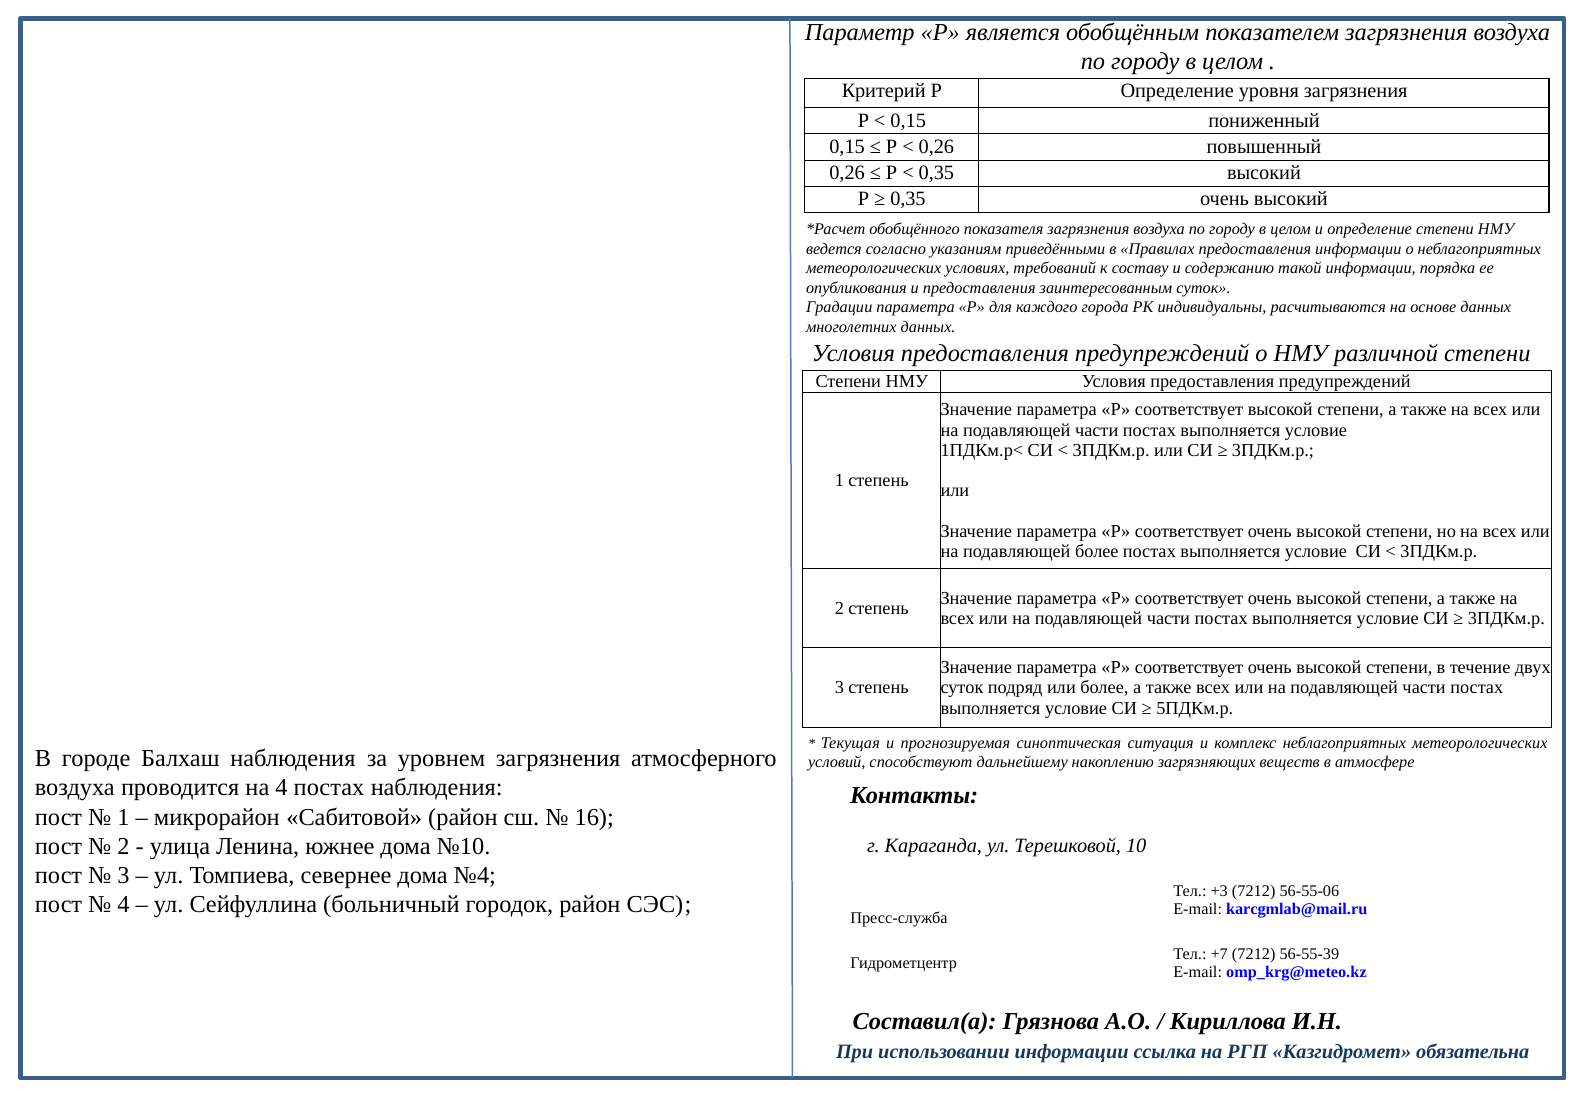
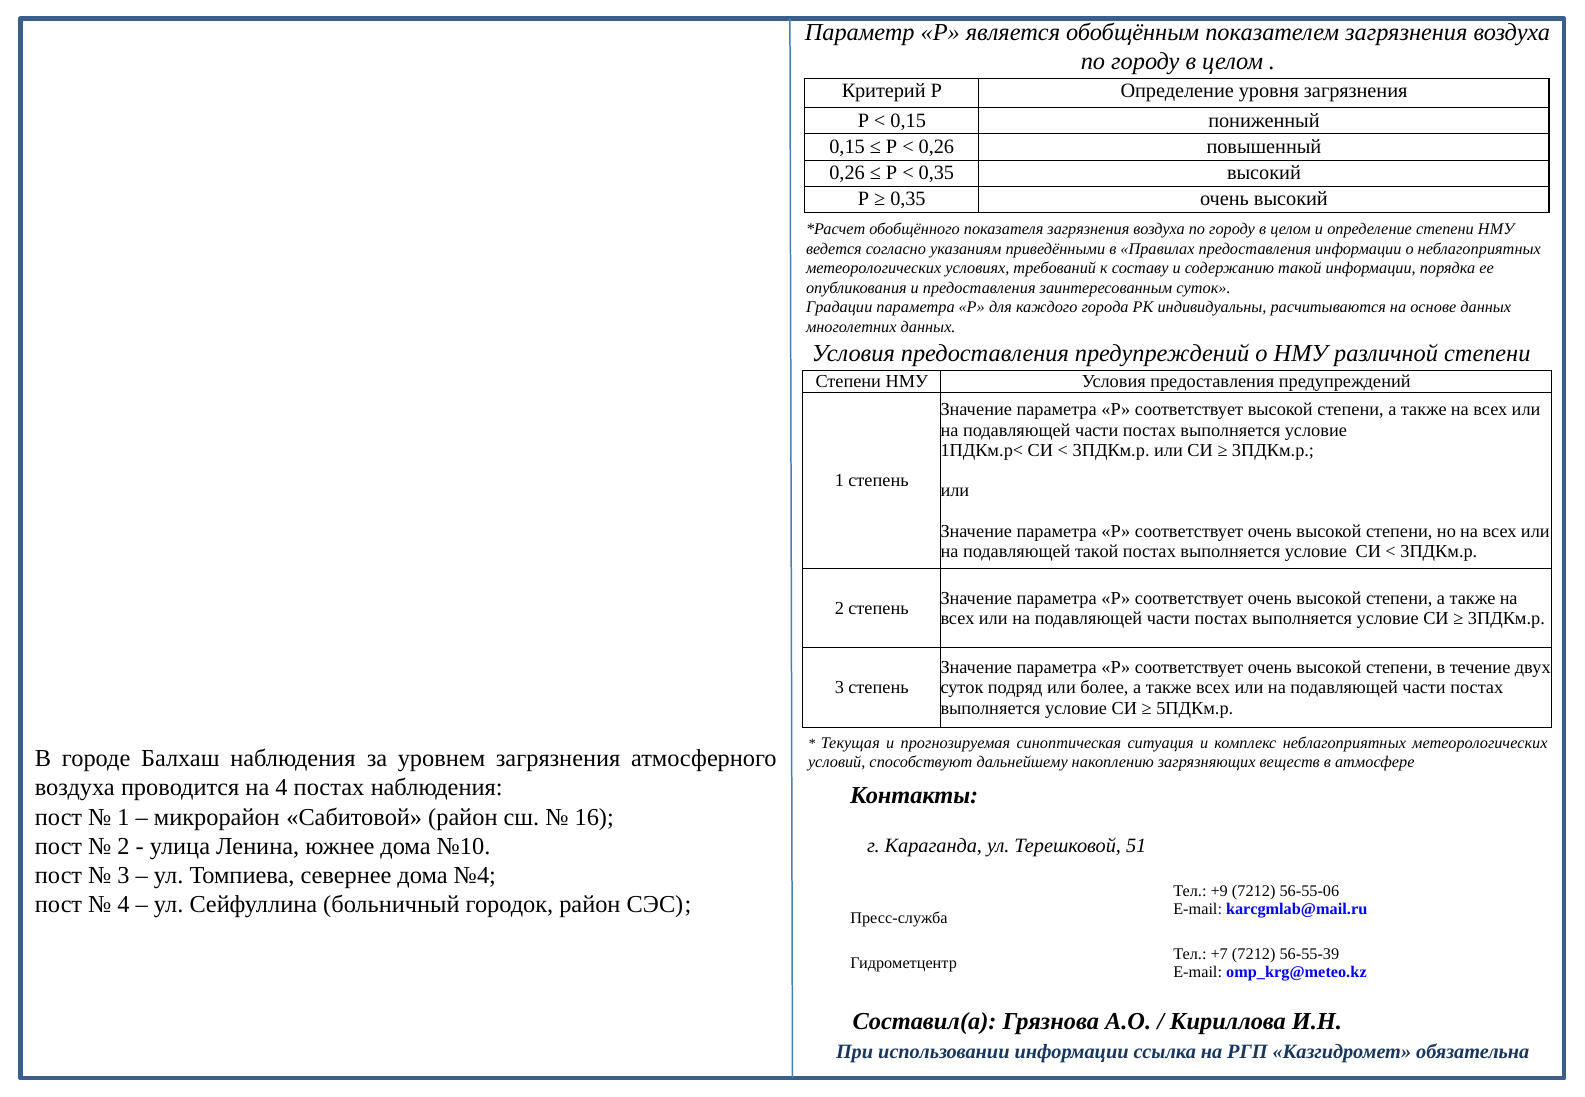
подавляющей более: более -> такой (1097, 552)
10: 10 -> 51 (1136, 846)
+3: +3 -> +9 (1219, 891)
